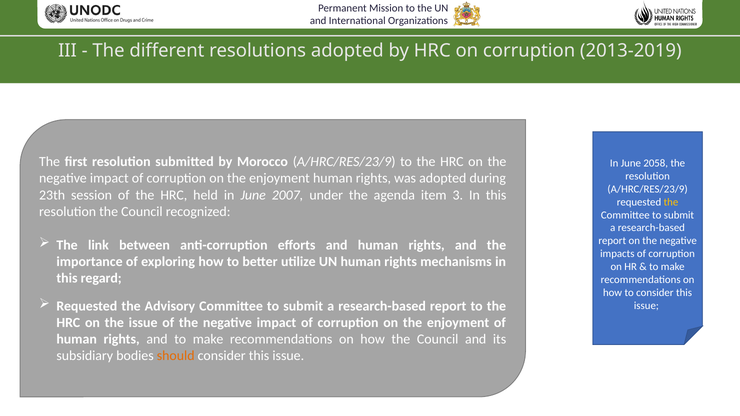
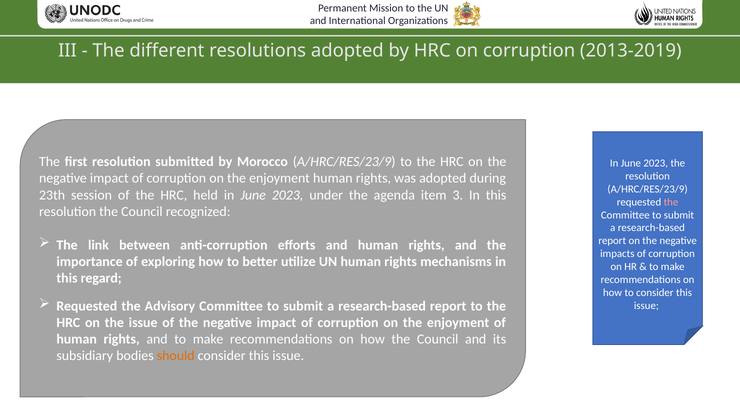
2058: 2058 -> 2023 (656, 163)
held in June 2007: 2007 -> 2023 (288, 195)
the colour: yellow -> pink (671, 202)
